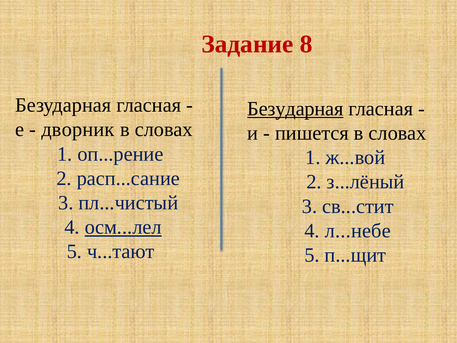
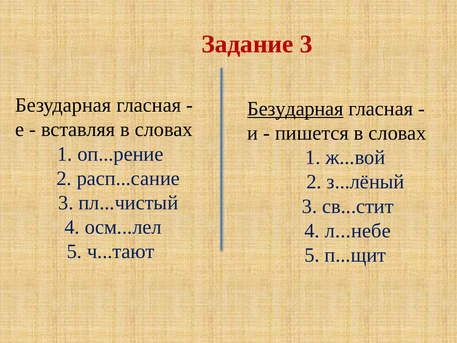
Задание 8: 8 -> 3 (306, 44)
дворник: дворник -> вставляя (78, 129)
осм...лел underline: present -> none (123, 227)
